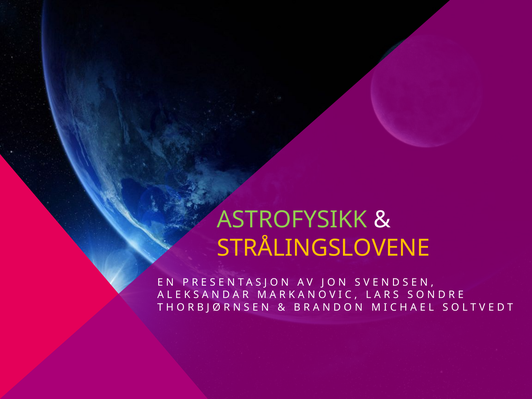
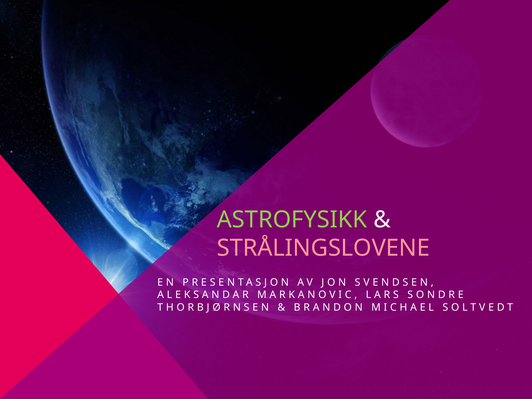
STRÅLINGSLOVENE colour: yellow -> pink (323, 248)
